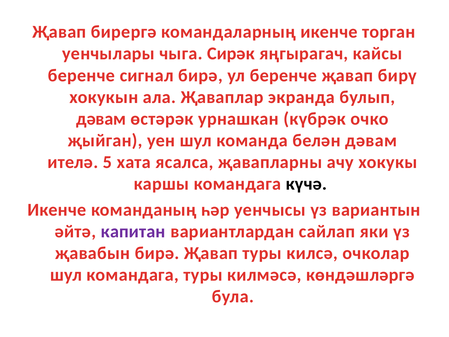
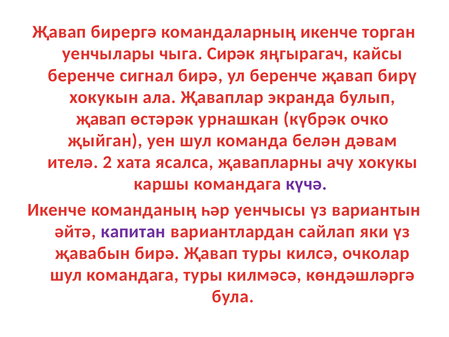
дәвам: дәвам -> җавап (101, 119)
5: 5 -> 2 (107, 162)
күчә colour: black -> purple (306, 184)
